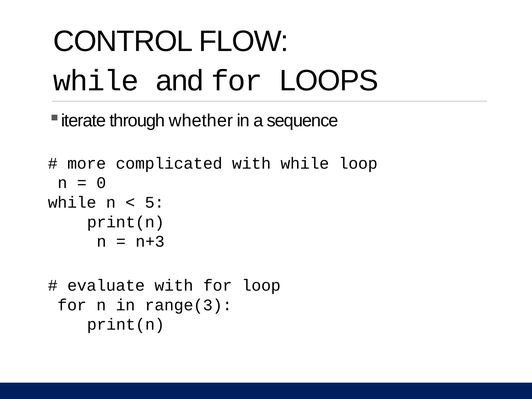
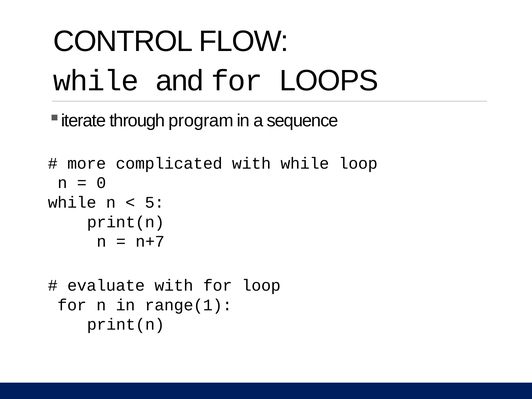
whether: whether -> program (201, 121)
n+3: n+3 -> n+7 (150, 241)
range(3: range(3 -> range(1 (188, 305)
